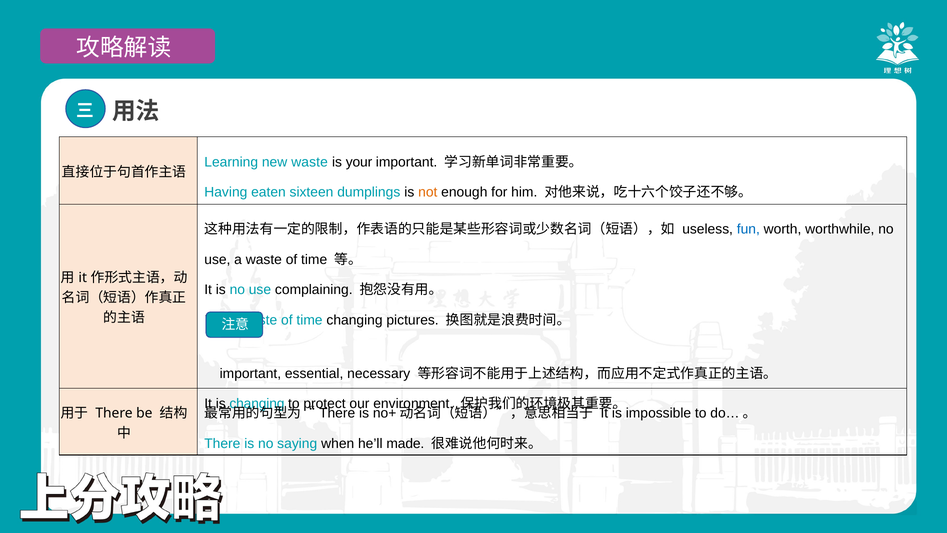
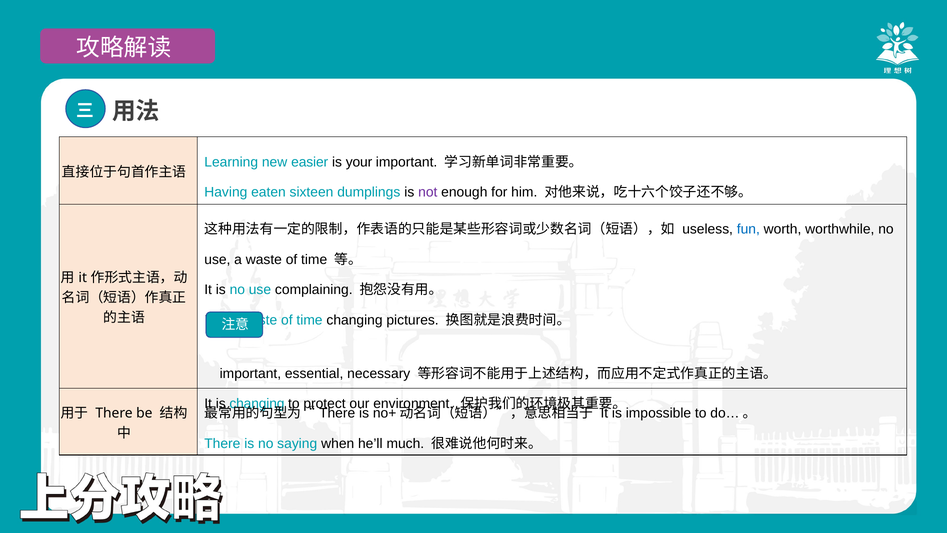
new waste: waste -> easier (310, 162)
not colour: orange -> purple (428, 192)
made: made -> much (405, 443)
